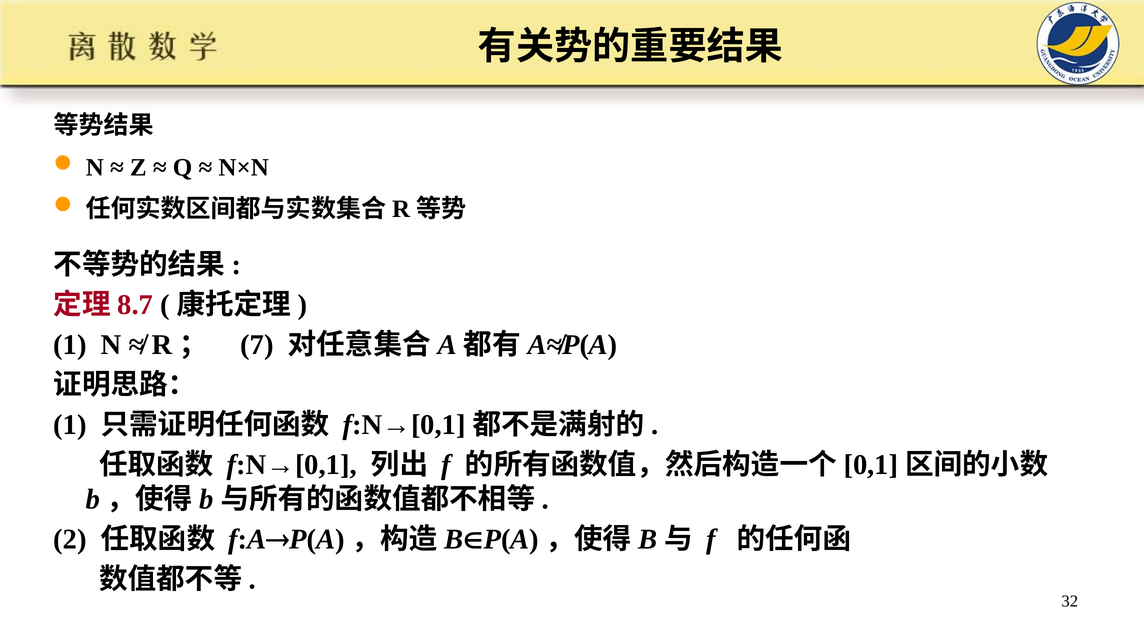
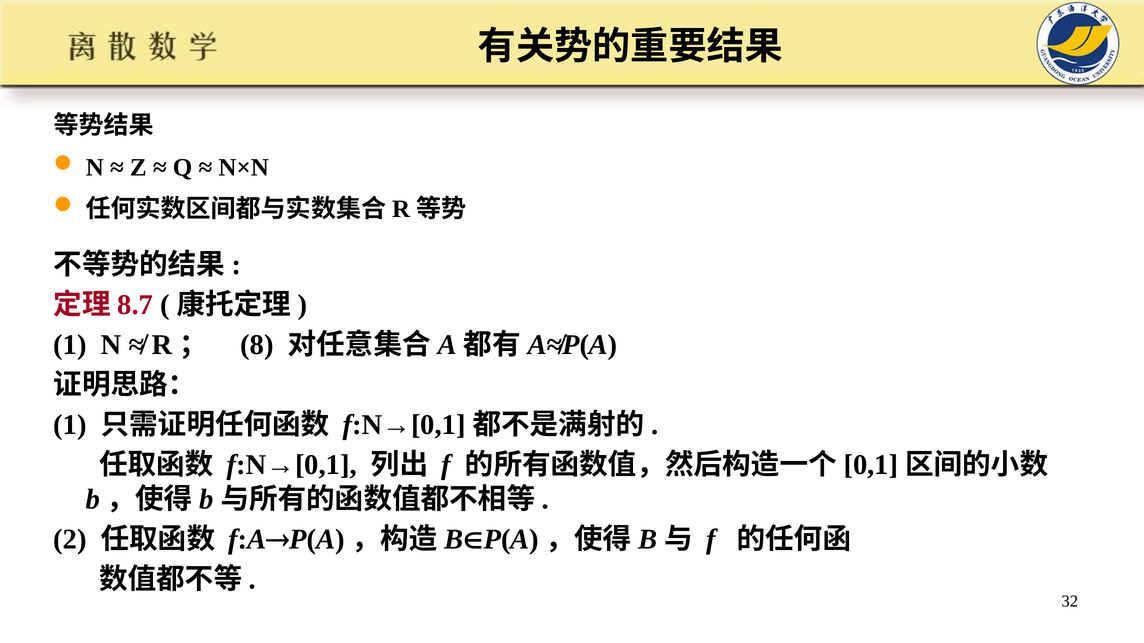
7: 7 -> 8 (257, 345)
